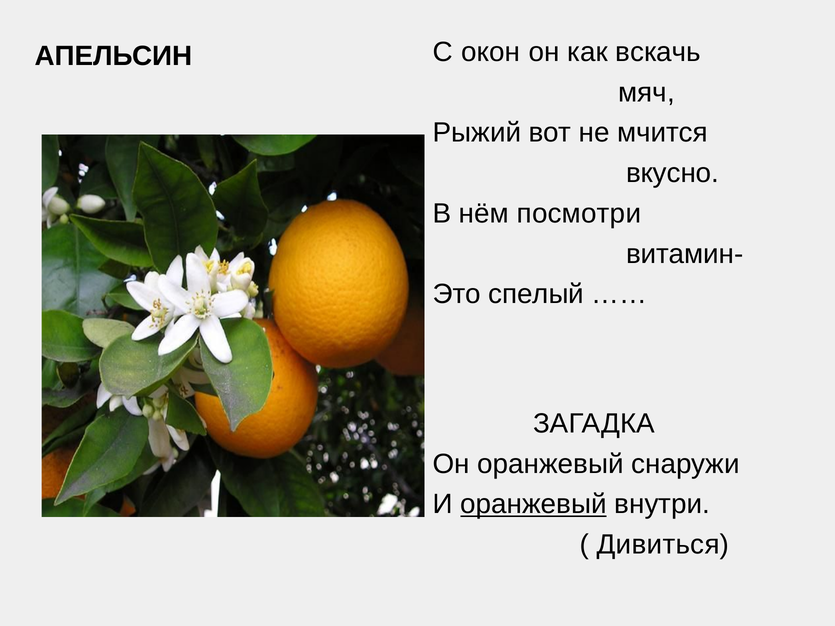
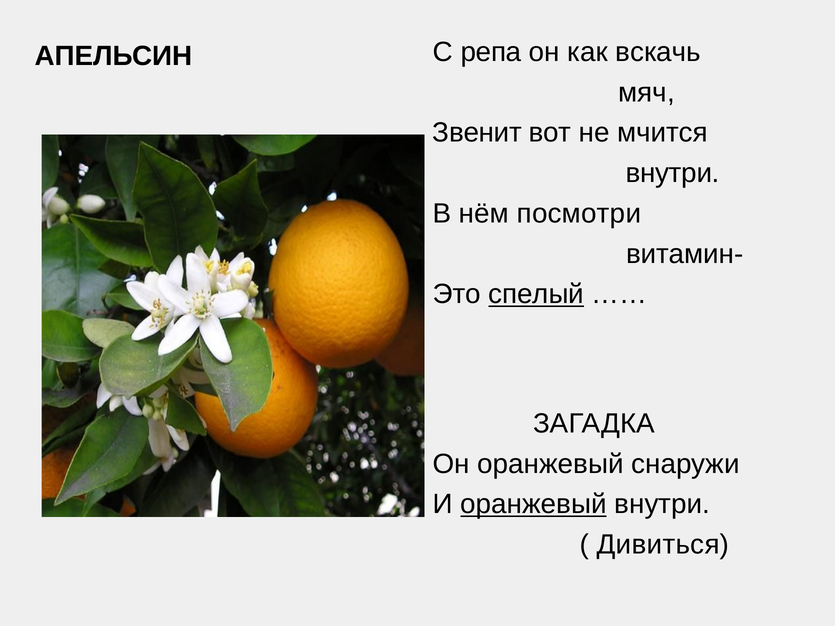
окон: окон -> репа (491, 52)
Рыжий: Рыжий -> Звенит (477, 133)
вкусно: вкусно -> внутри (673, 173)
спелый underline: none -> present (536, 294)
